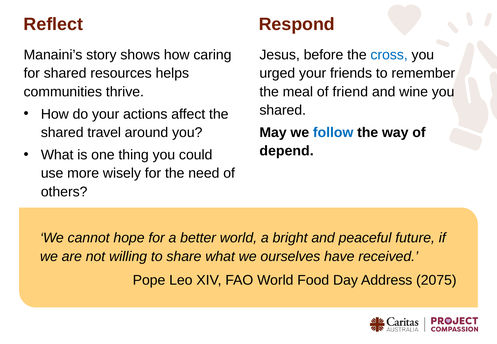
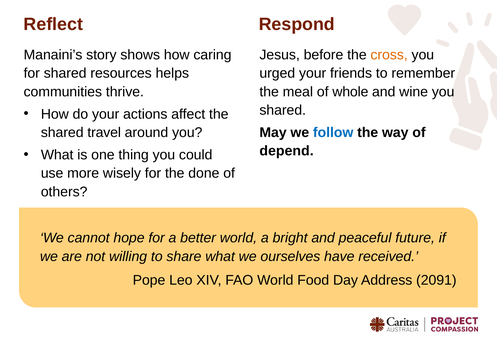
cross colour: blue -> orange (389, 55)
friend: friend -> whole (350, 92)
need: need -> done (204, 173)
2075: 2075 -> 2091 (436, 280)
